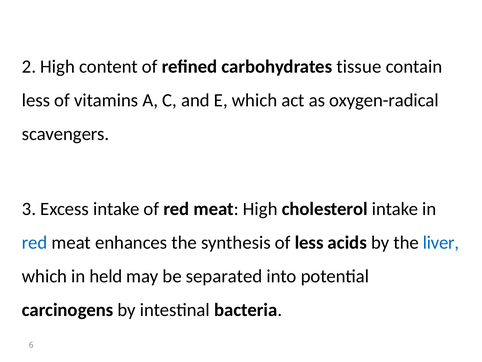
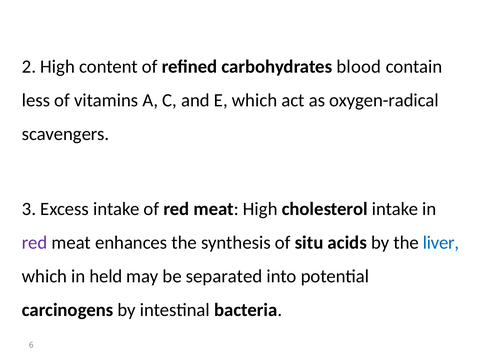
tissue: tissue -> blood (359, 66)
red colour: blue -> purple (35, 242)
of less: less -> situ (309, 242)
